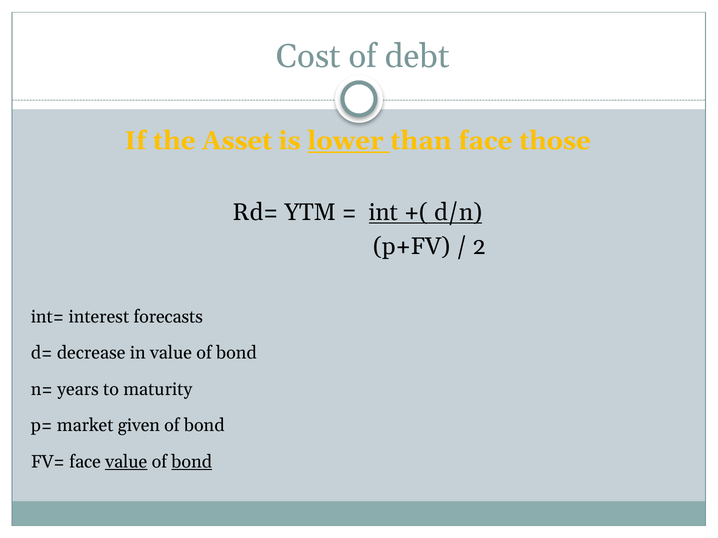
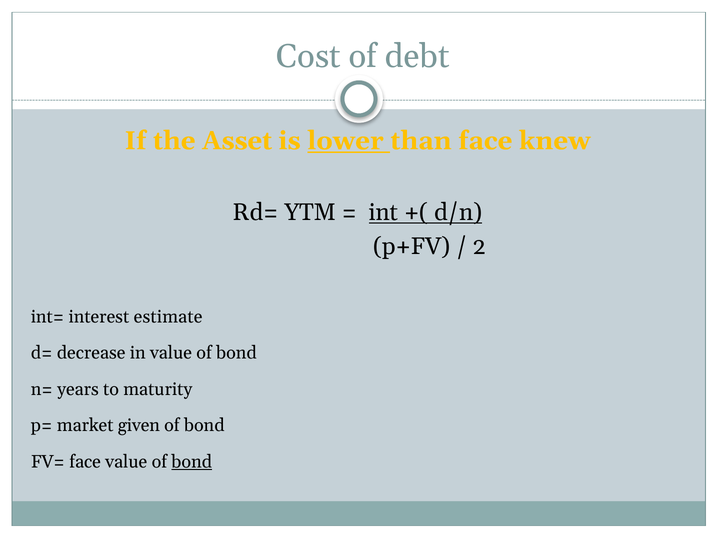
those: those -> knew (555, 141)
forecasts: forecasts -> estimate (168, 317)
value underline: present -> none (126, 462)
